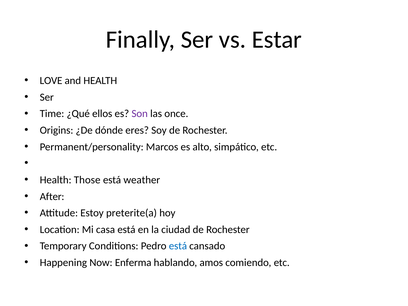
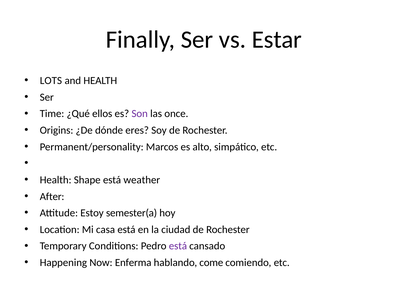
LOVE: LOVE -> LOTS (51, 81)
Those: Those -> Shape (87, 180)
preterite(a: preterite(a -> semester(a (132, 213)
está colour: blue -> purple (178, 246)
amos: amos -> come (211, 263)
